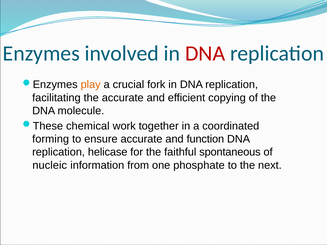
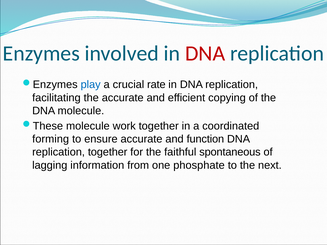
play colour: orange -> blue (91, 85)
fork: fork -> rate (156, 85)
chemical: chemical -> molecule (88, 126)
replication helicase: helicase -> together (108, 152)
nucleic: nucleic -> lagging (50, 165)
